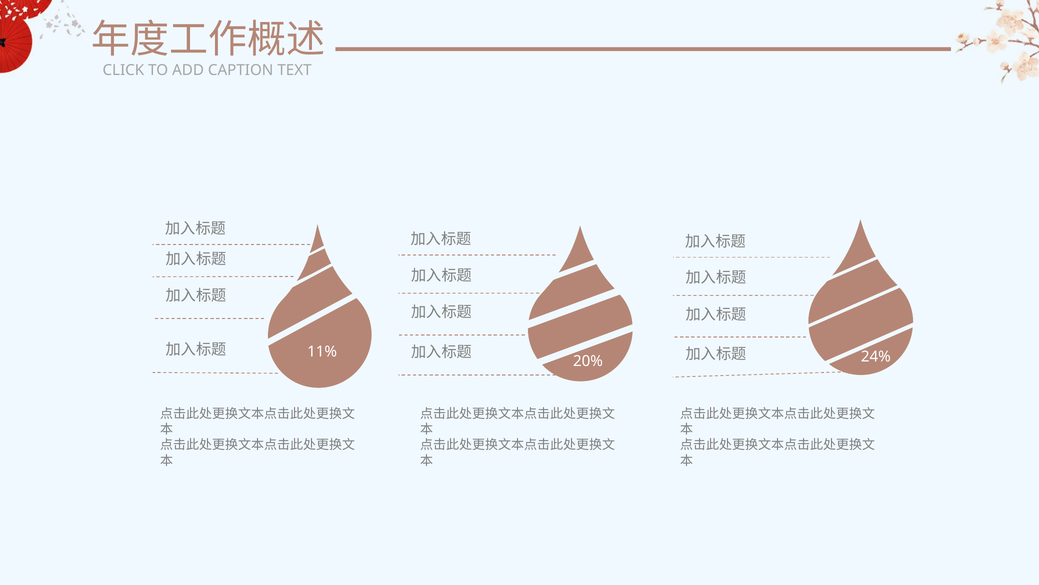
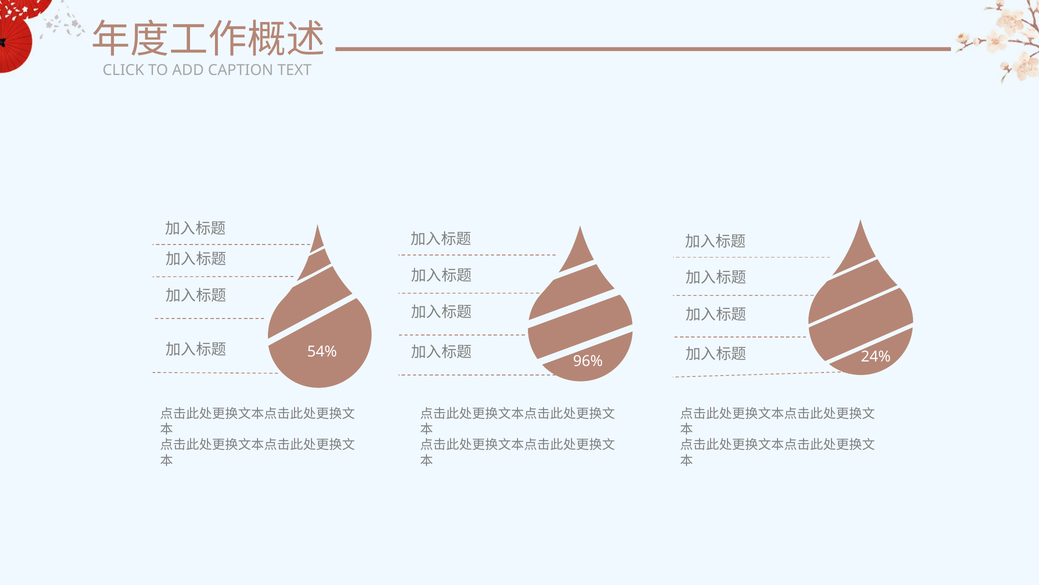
11%: 11% -> 54% (322, 351)
20%: 20% -> 96% (588, 361)
